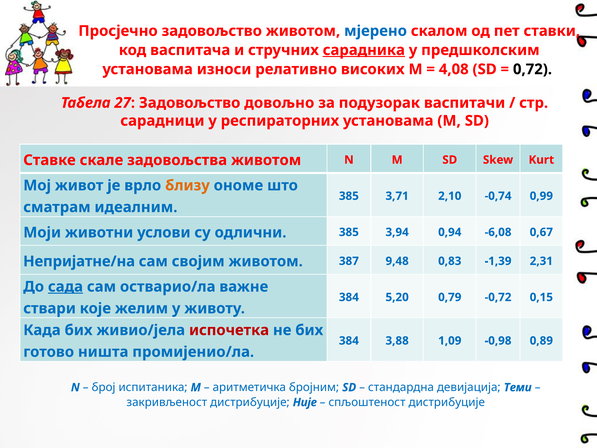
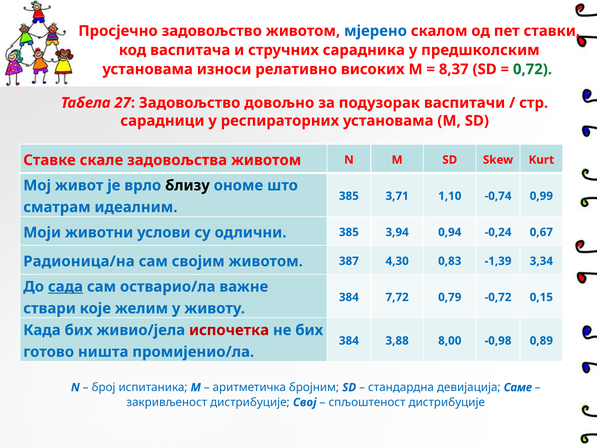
сарадника underline: present -> none (364, 50)
4,08: 4,08 -> 8,37 (454, 69)
0,72 colour: black -> green (532, 69)
близу colour: orange -> black (187, 185)
2,10: 2,10 -> 1,10 (450, 196)
-6,08: -6,08 -> -0,24 (498, 232)
Непријатне/на: Непријатне/на -> Радионица/на (79, 261)
9,48: 9,48 -> 4,30 (397, 261)
2,31: 2,31 -> 3,34 (541, 261)
5,20: 5,20 -> 7,72 (397, 297)
1,09: 1,09 -> 8,00 (450, 341)
Теми: Теми -> Саме (518, 387)
Није: Није -> Свој (305, 402)
